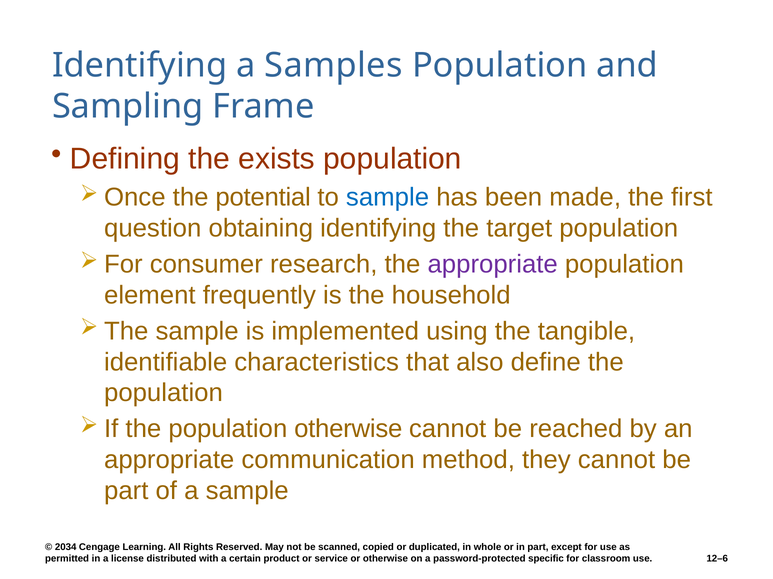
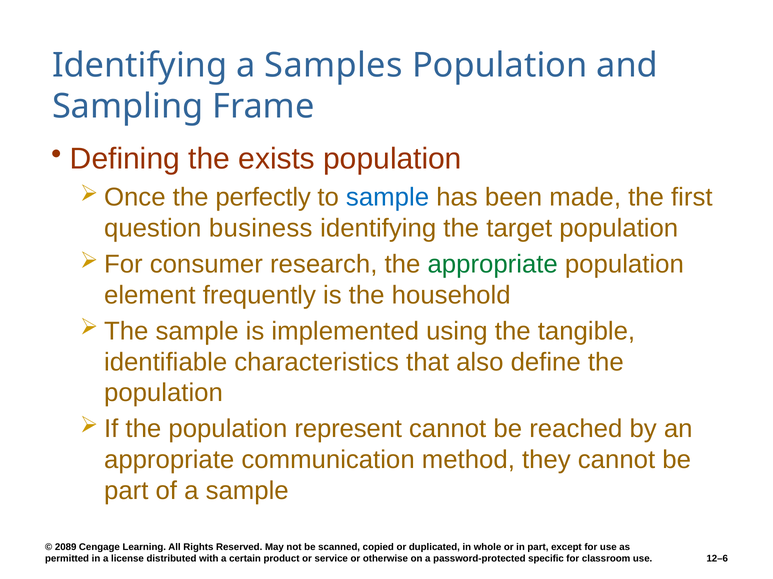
potential: potential -> perfectly (263, 198)
obtaining: obtaining -> business (261, 229)
appropriate colour: purple -> green (493, 265)
population otherwise: otherwise -> represent (348, 430)
2034: 2034 -> 2089 (66, 548)
